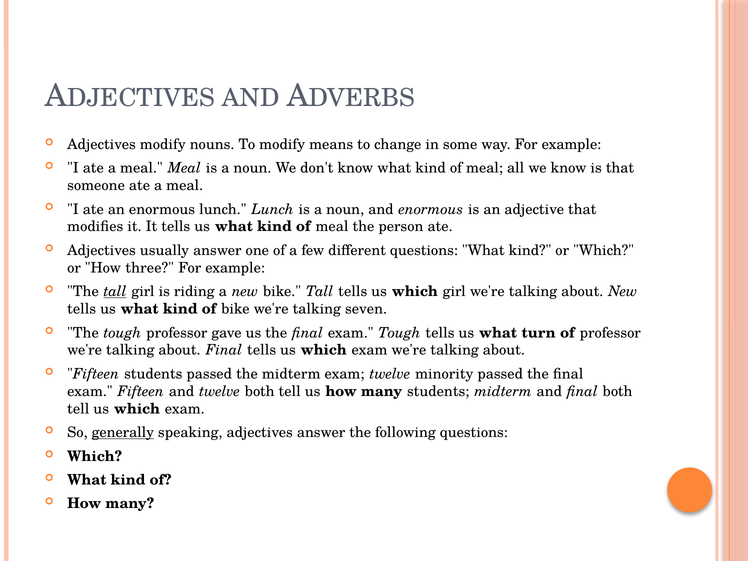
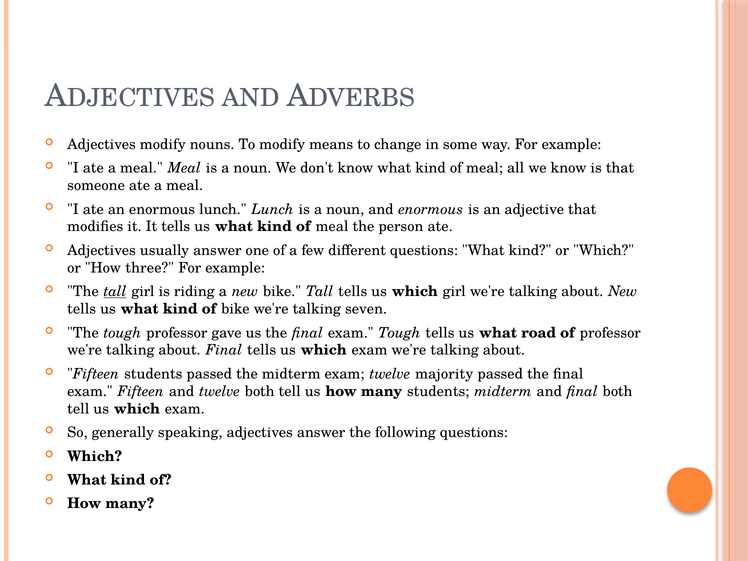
turn: turn -> road (539, 333)
minority: minority -> majority (444, 374)
generally underline: present -> none (123, 433)
